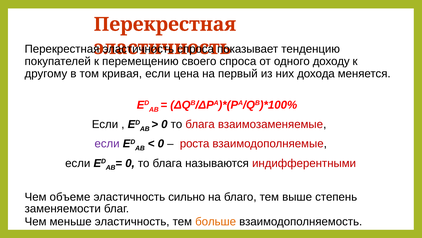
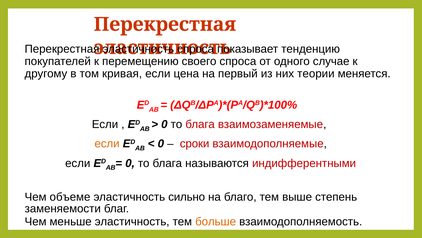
доходу: доходу -> случае (331, 61)
дохода: дохода -> теории (316, 74)
если colour: purple -> orange (107, 143)
роста: роста -> сроки (195, 143)
